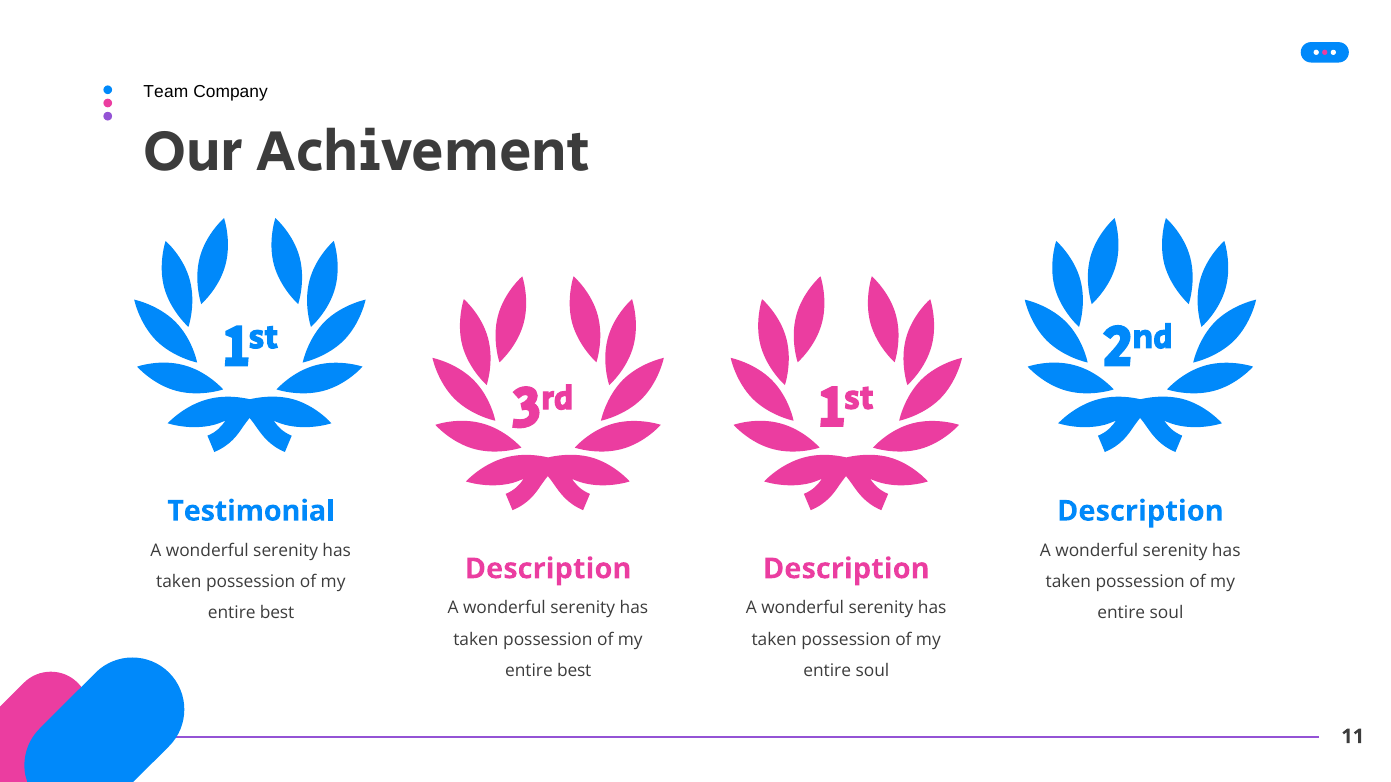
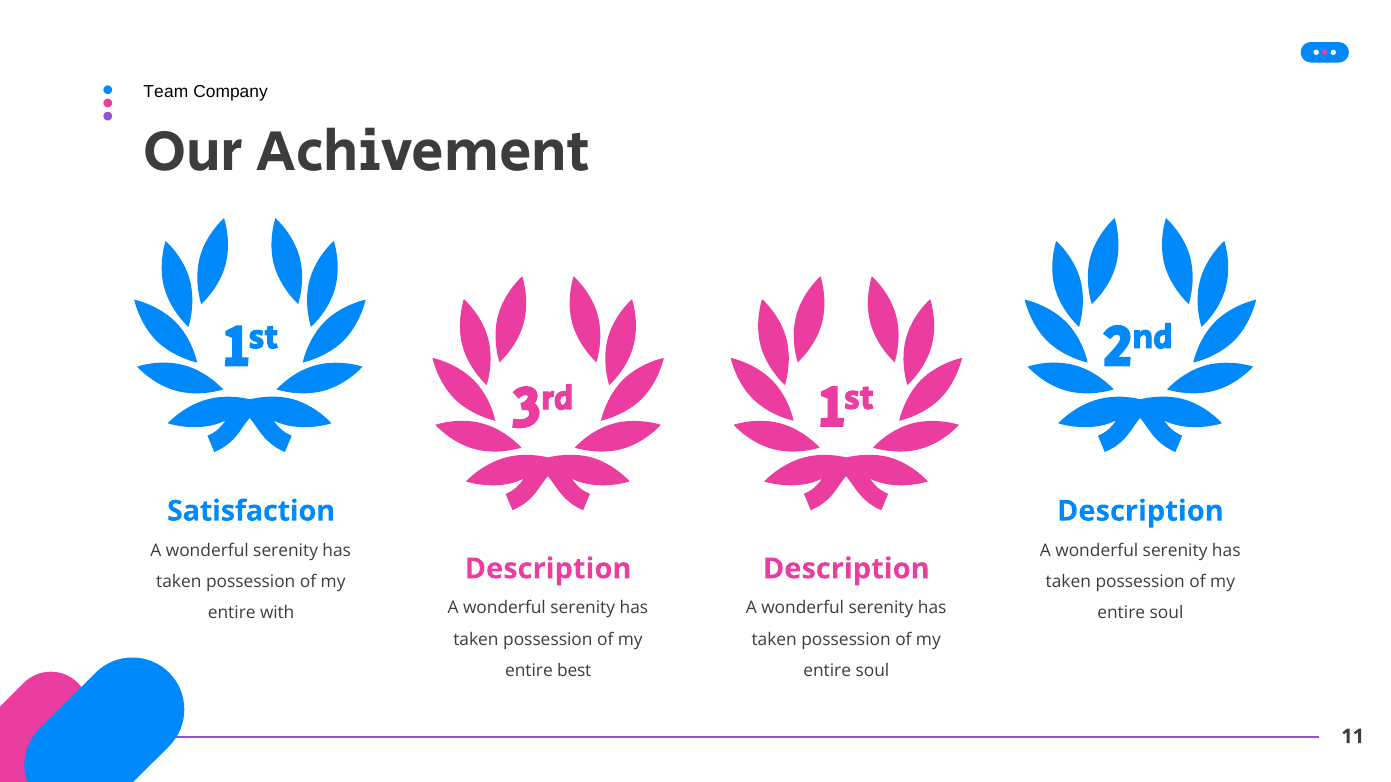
Testimonial: Testimonial -> Satisfaction (251, 511)
best: best -> with (277, 613)
